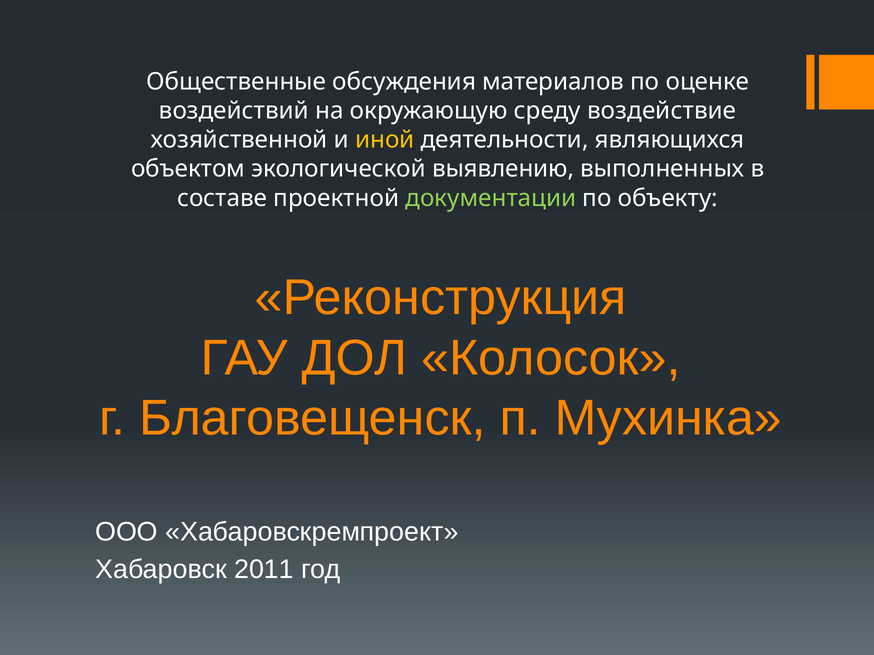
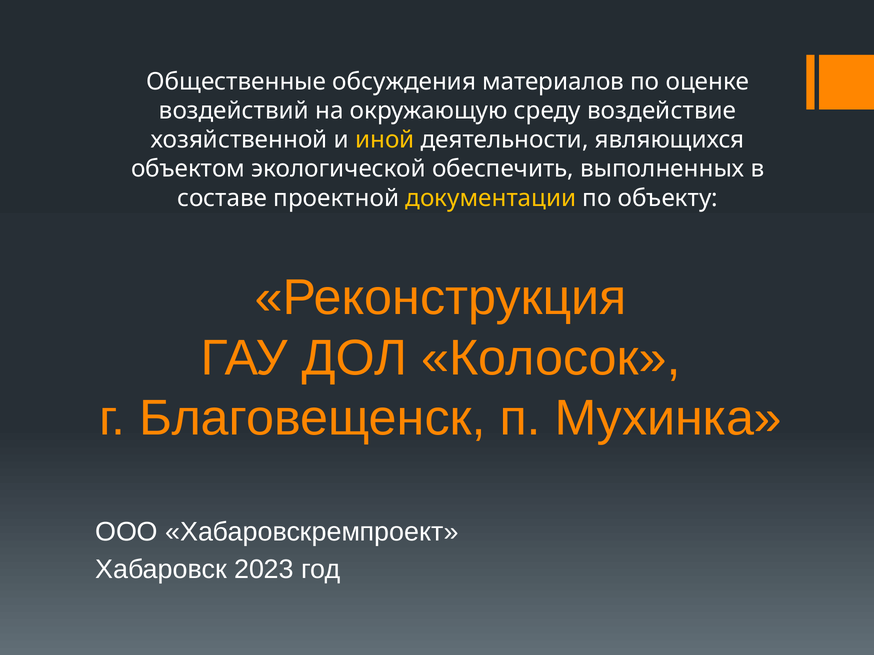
выявлению: выявлению -> обеспечить (503, 169)
документации colour: light green -> yellow (491, 198)
2011: 2011 -> 2023 (264, 570)
